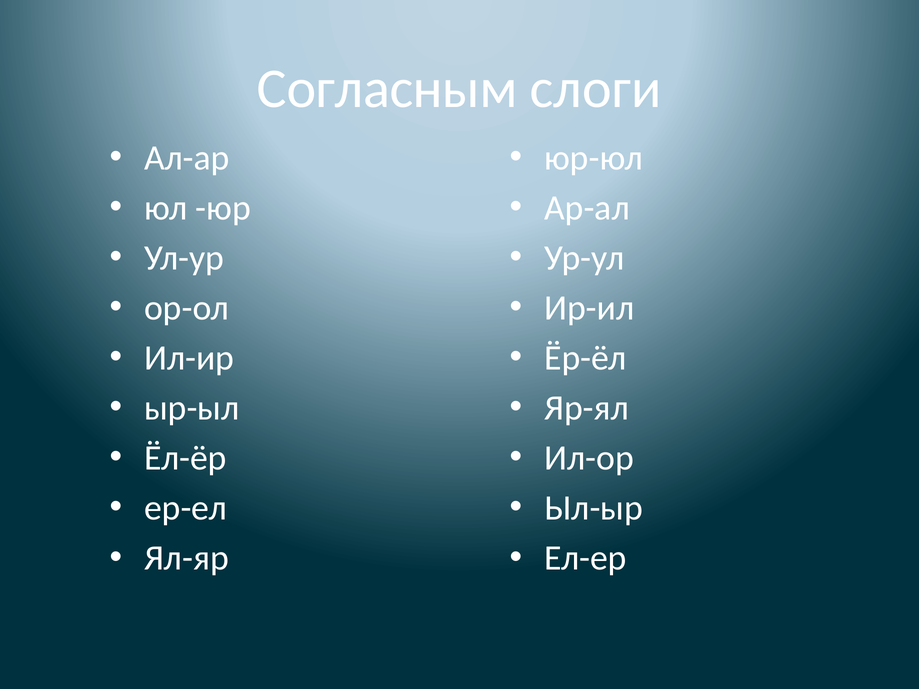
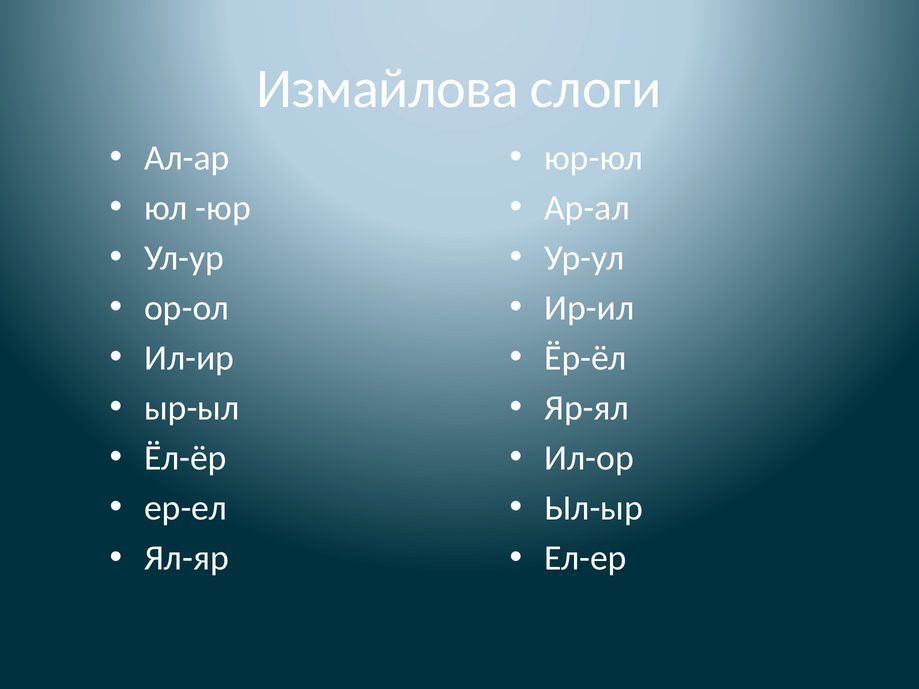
Согласным: Согласным -> Измайлова (387, 89)
